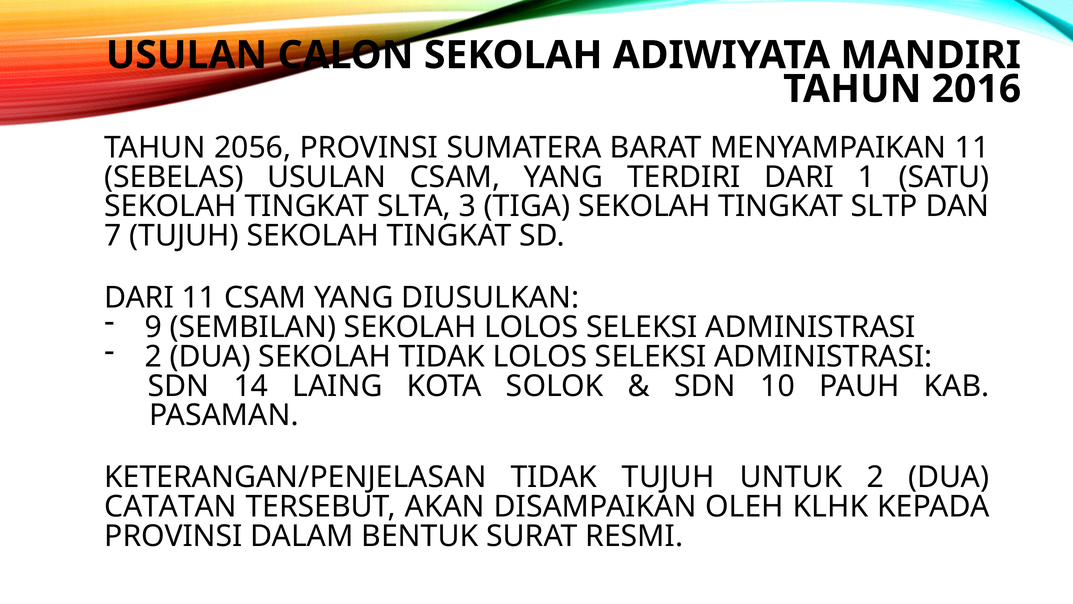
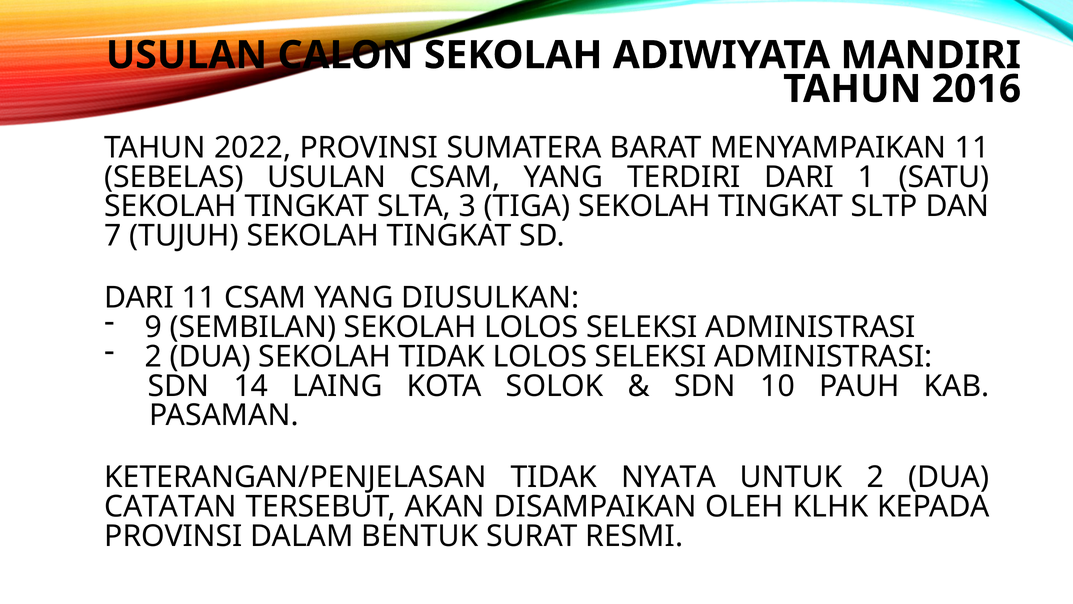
2056: 2056 -> 2022 (253, 148)
TIDAK TUJUH: TUJUH -> NYATA (669, 477)
